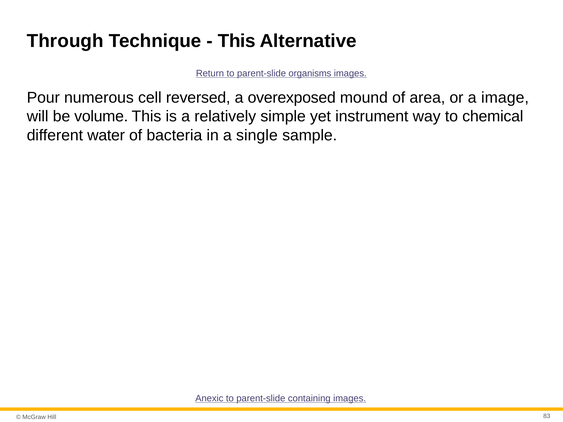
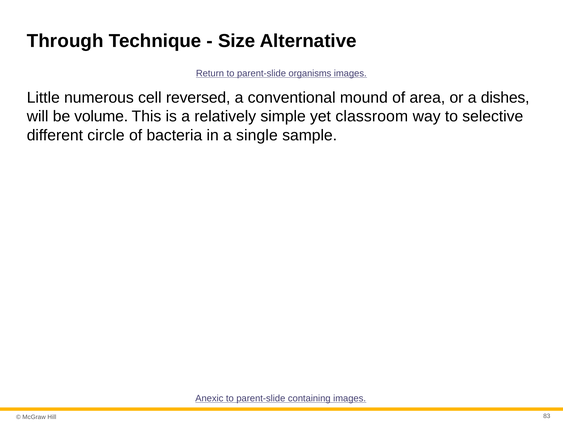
This: This -> Size (237, 41)
Pour: Pour -> Little (43, 98)
overexposed: overexposed -> conventional (292, 98)
image: image -> dishes (505, 98)
instrument: instrument -> classroom (372, 117)
chemical: chemical -> selective (493, 117)
water: water -> circle (106, 135)
